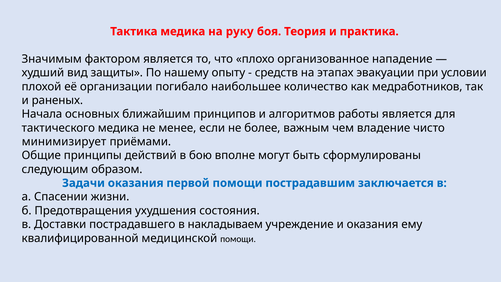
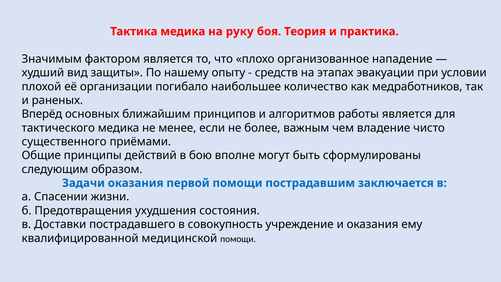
Начала: Начала -> Вперёд (42, 114)
минимизирует: минимизирует -> существенного (64, 142)
накладываем: накладываем -> совокупность (225, 224)
